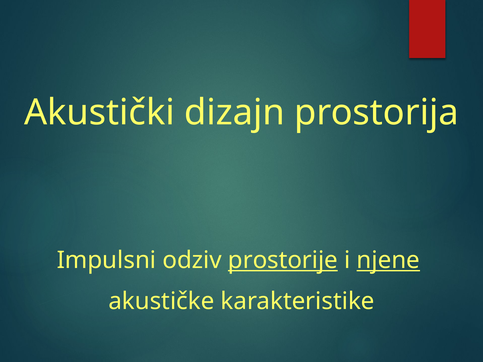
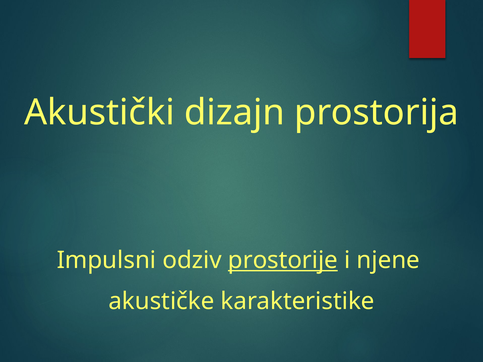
njene underline: present -> none (388, 260)
